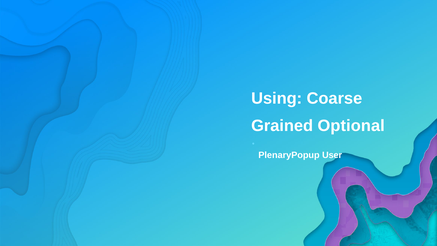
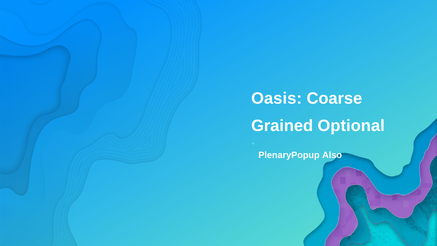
Using: Using -> Oasis (277, 98)
User: User -> Also (332, 155)
